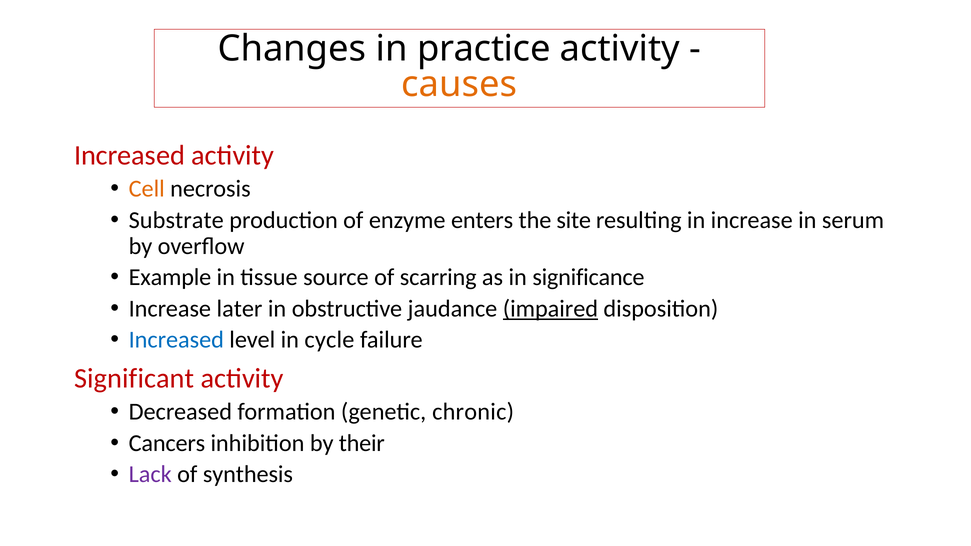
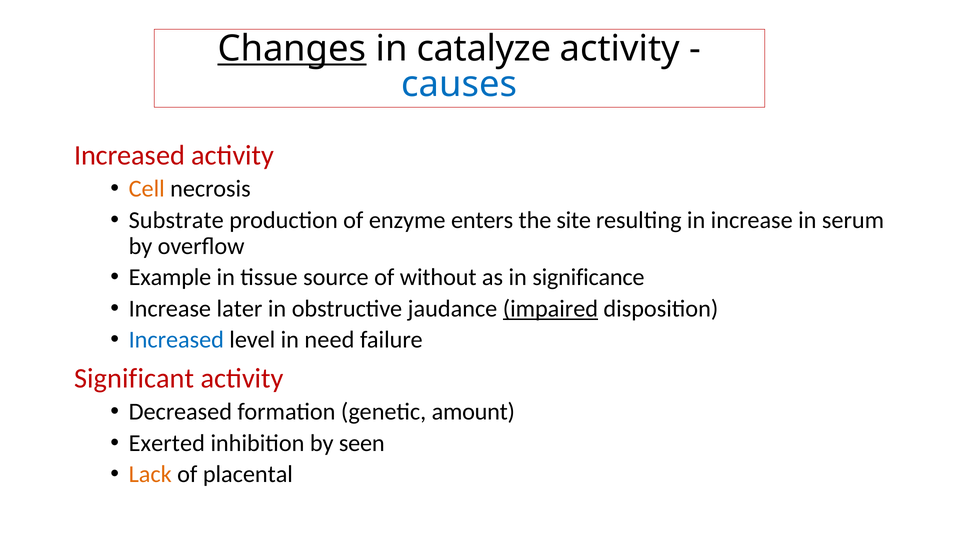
Changes underline: none -> present (292, 49)
practice: practice -> catalyze (484, 49)
causes colour: orange -> blue (459, 84)
scarring: scarring -> without (438, 278)
cycle: cycle -> need (329, 340)
chronic: chronic -> amount (473, 412)
Cancers: Cancers -> Exerted (167, 443)
their: their -> seen (362, 443)
Lack colour: purple -> orange (150, 474)
synthesis: synthesis -> placental (248, 474)
